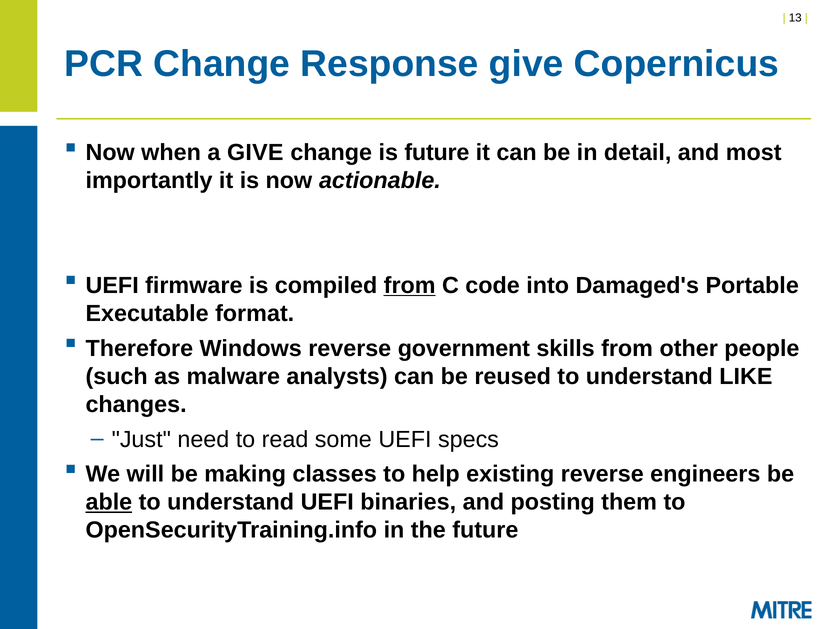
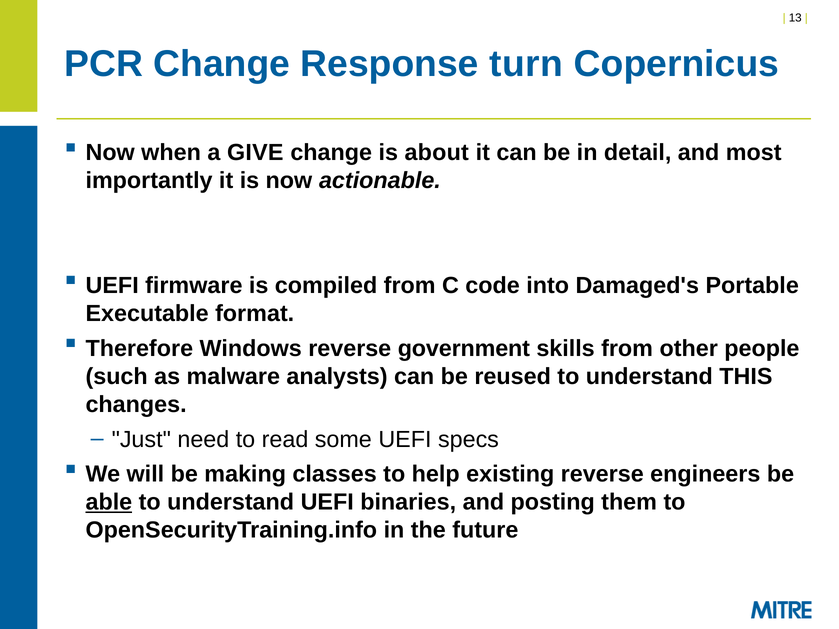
Response give: give -> turn (526, 64)
is future: future -> about (437, 153)
from underline: present -> none (410, 286)
LIKE: LIKE -> THIS (746, 377)
